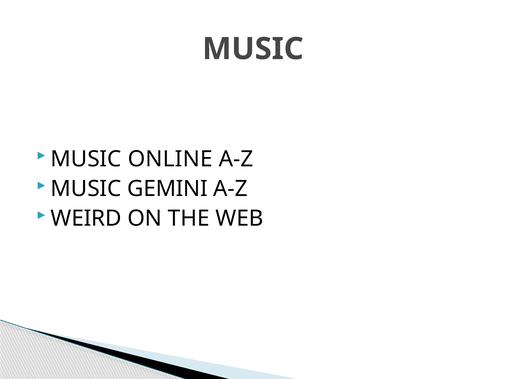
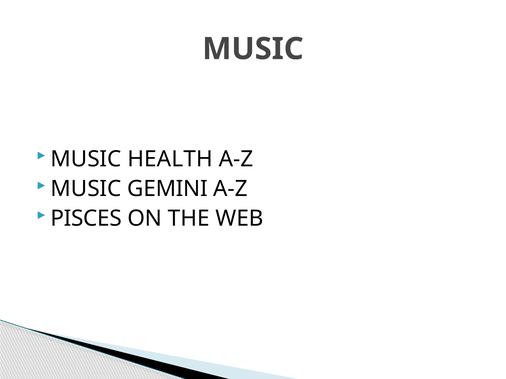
ONLINE: ONLINE -> HEALTH (170, 159)
WEIRD: WEIRD -> PISCES (86, 219)
